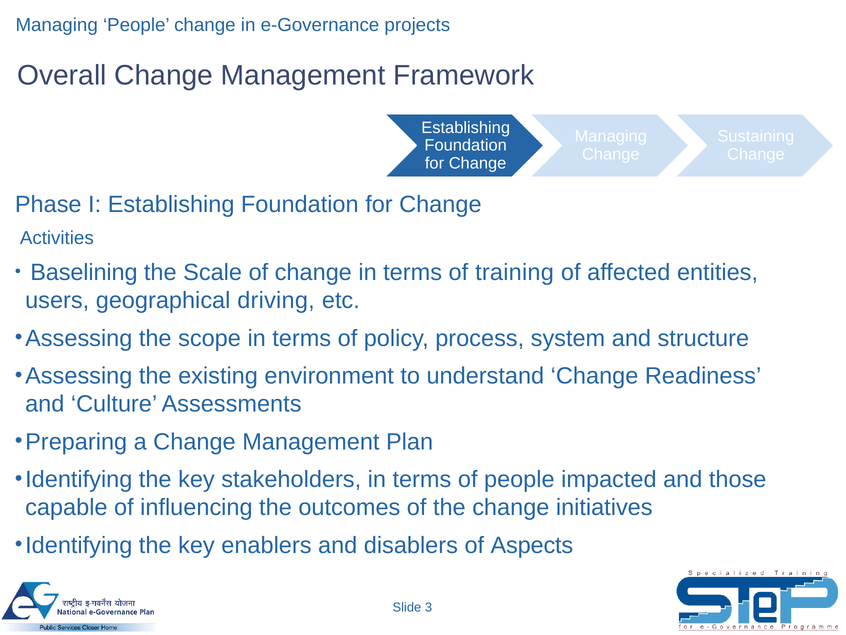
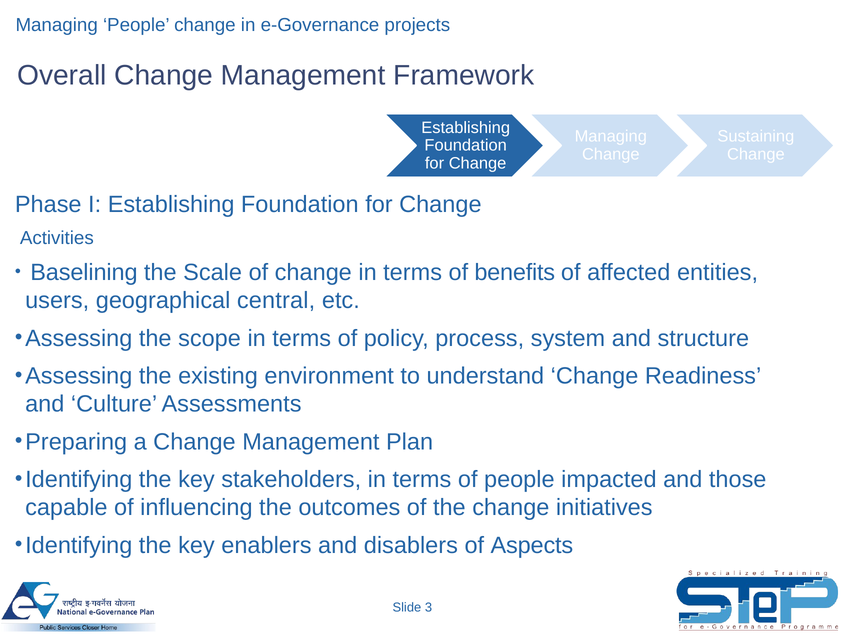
training: training -> benefits (515, 272)
driving: driving -> central (276, 300)
